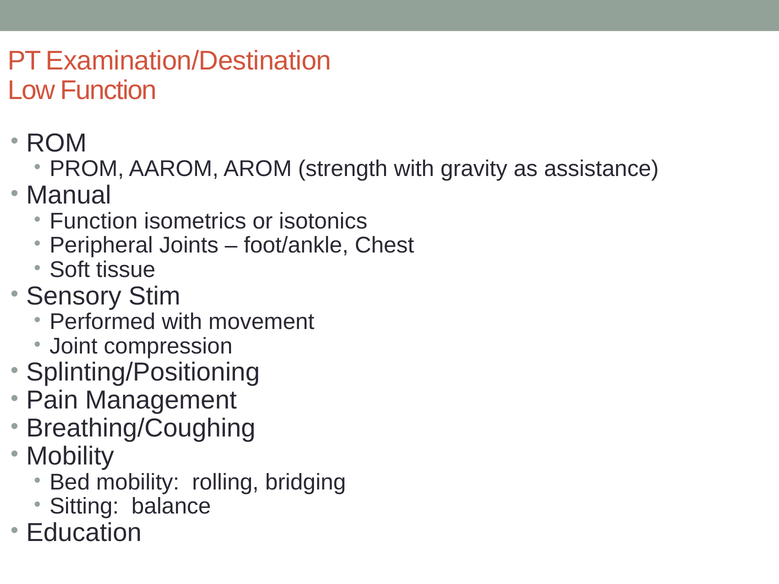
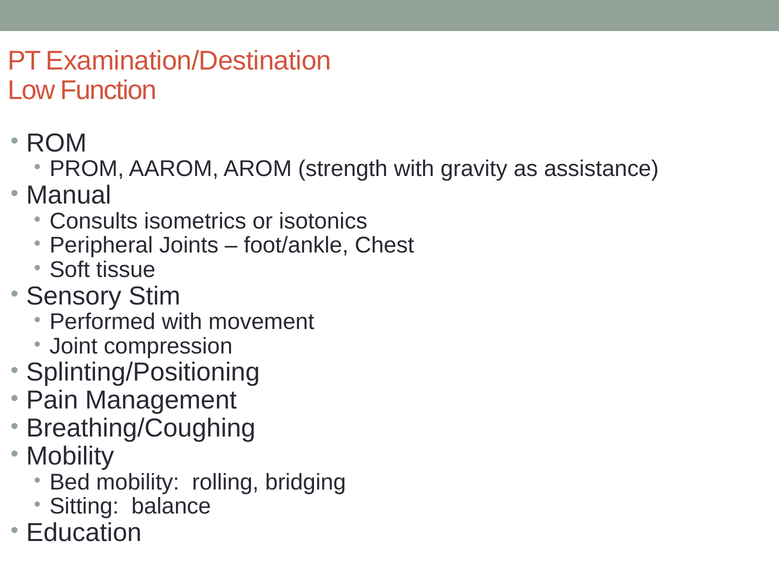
Function: Function -> Consults (94, 221)
